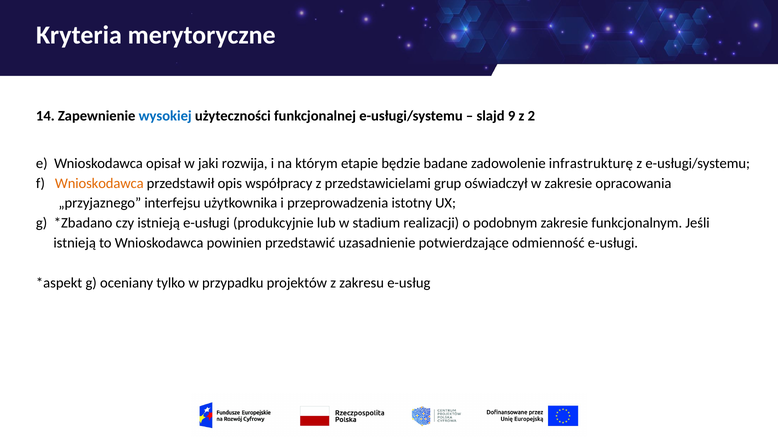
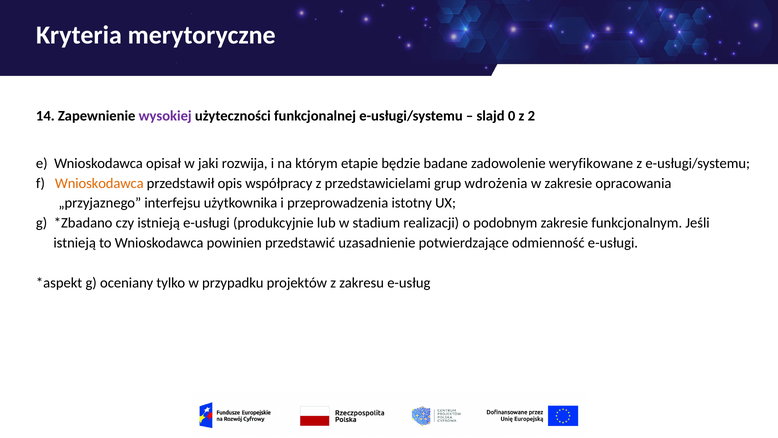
wysokiej colour: blue -> purple (165, 116)
9: 9 -> 0 (512, 116)
infrastrukturę: infrastrukturę -> weryfikowane (591, 163)
oświadczył: oświadczył -> wdrożenia (496, 183)
